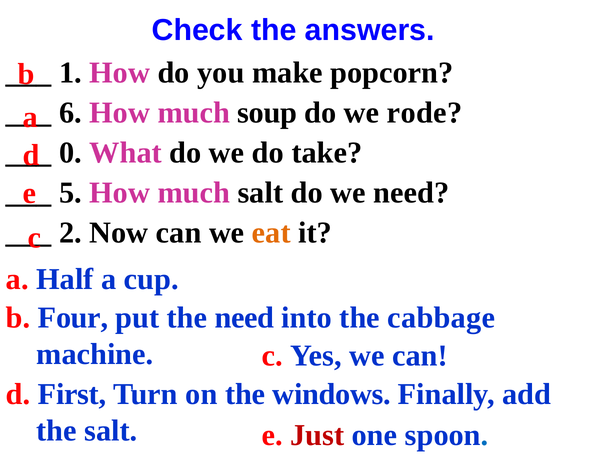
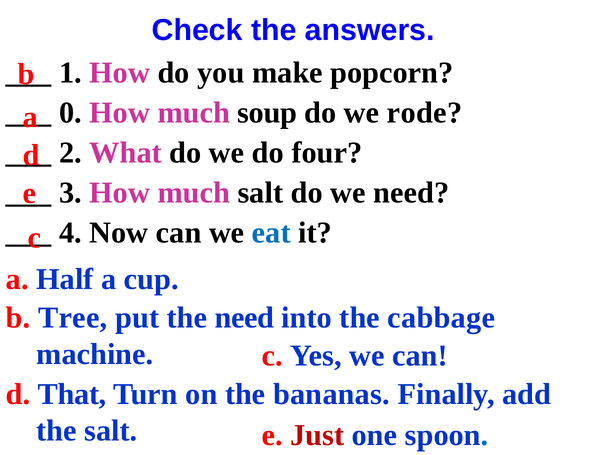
6: 6 -> 0 (70, 113)
0: 0 -> 2 (70, 153)
take: take -> four (327, 153)
5: 5 -> 3 (70, 193)
2: 2 -> 4 (70, 233)
eat colour: orange -> blue (271, 233)
Four: Four -> Tree (73, 318)
First: First -> That (72, 394)
windows: windows -> bananas (331, 394)
